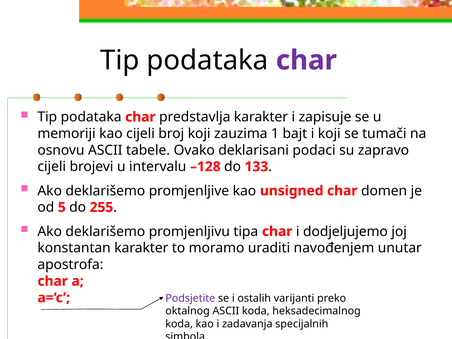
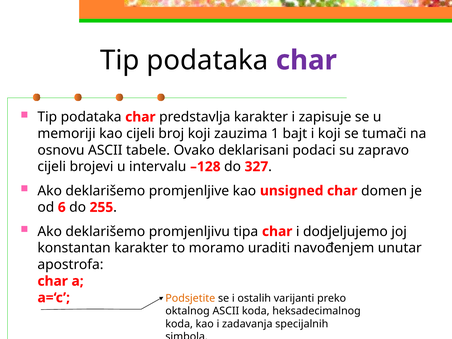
133: 133 -> 327 (256, 167)
5: 5 -> 6 (62, 207)
Podsjetite colour: purple -> orange (190, 298)
